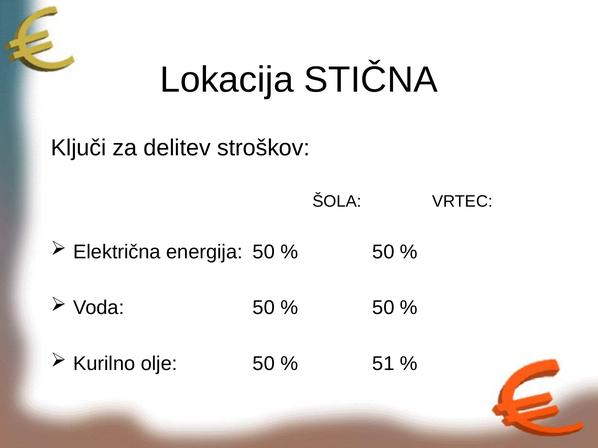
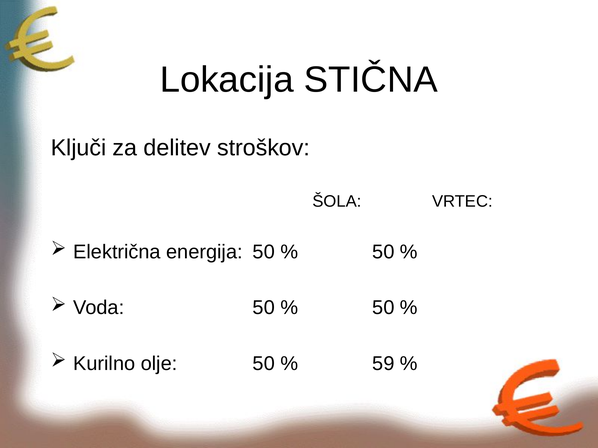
51: 51 -> 59 (383, 364)
